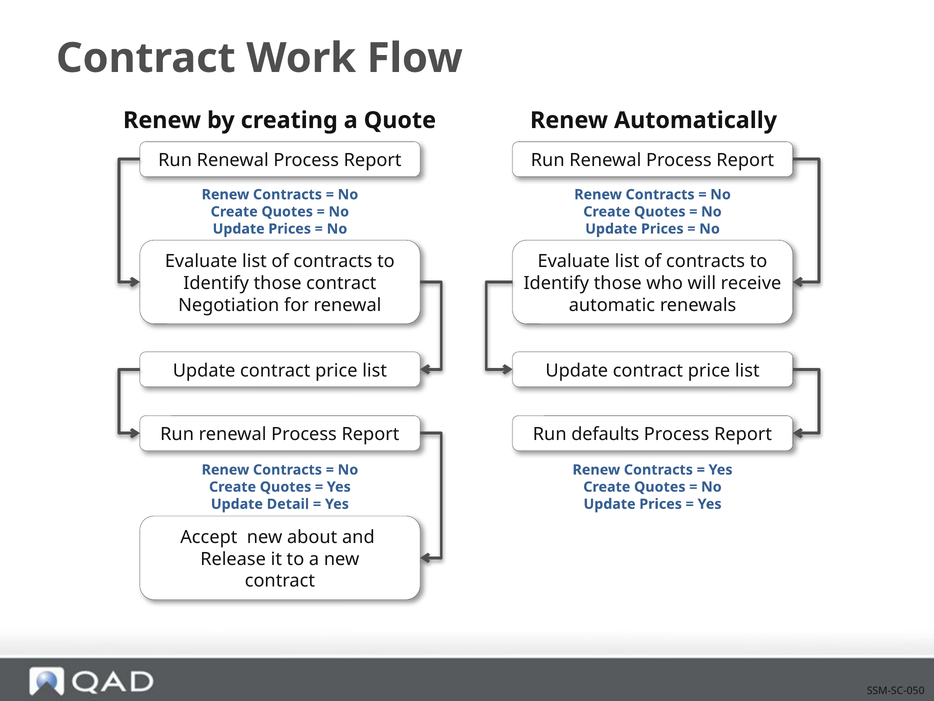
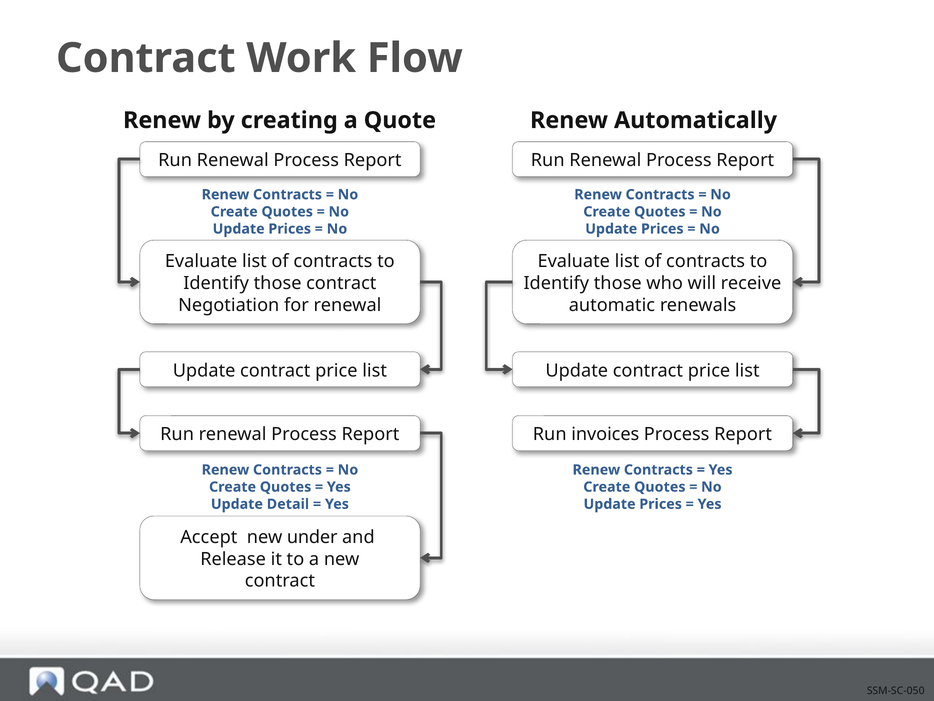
defaults: defaults -> invoices (605, 434)
about: about -> under (312, 537)
